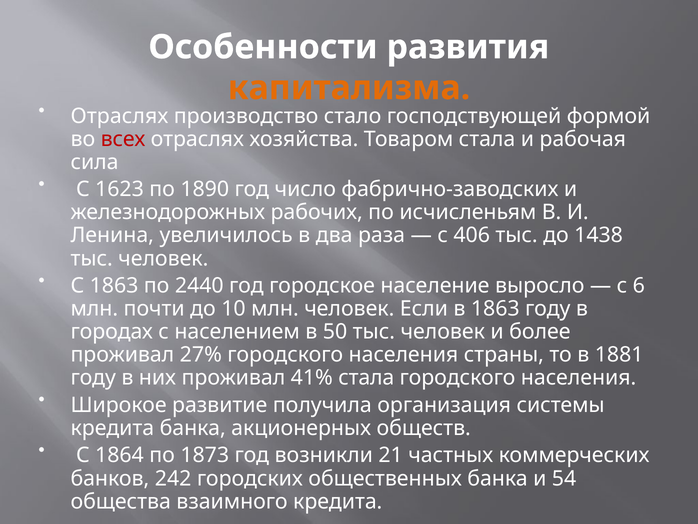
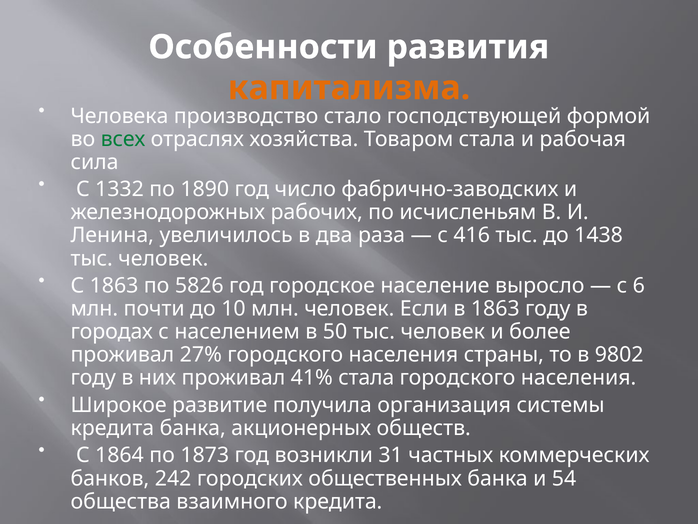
Отраслях: Отраслях -> Человека (120, 116)
всех colour: red -> green (123, 139)
1623: 1623 -> 1332 (119, 189)
406: 406 -> 416 (472, 235)
2440: 2440 -> 5826 (199, 285)
1881: 1881 -> 9802 (619, 355)
21: 21 -> 31 (391, 455)
